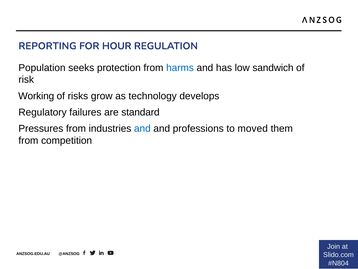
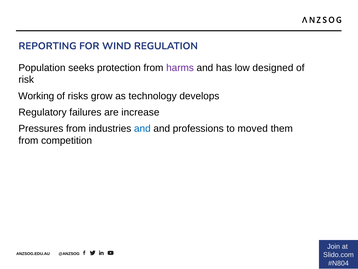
HOUR: HOUR -> WIND (117, 46)
harms colour: blue -> purple (180, 68)
sandwich: sandwich -> designed (273, 68)
standard: standard -> increase (140, 112)
